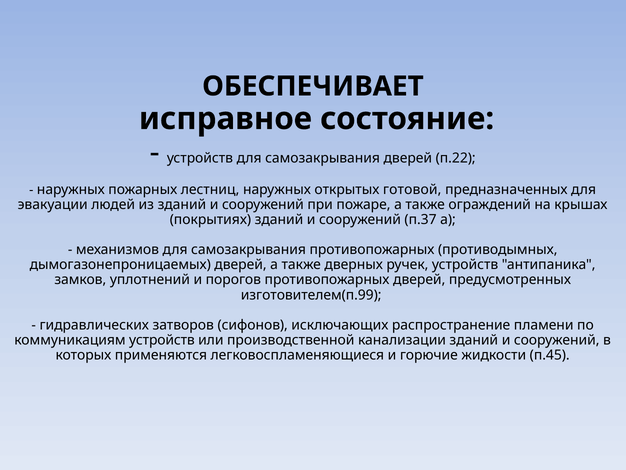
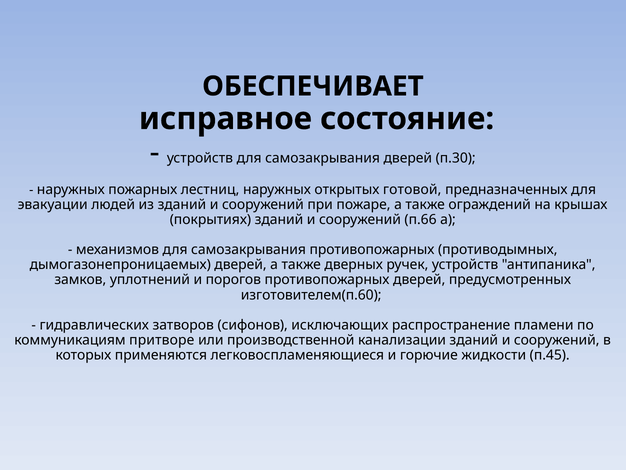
п.22: п.22 -> п.30 (456, 158)
п.37: п.37 -> п.66 (421, 220)
изготовителем(п.99: изготовителем(п.99 -> изготовителем(п.60 (311, 295)
коммуникациям устройств: устройств -> притворе (162, 340)
